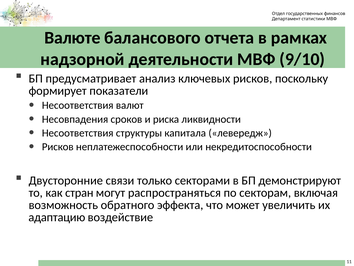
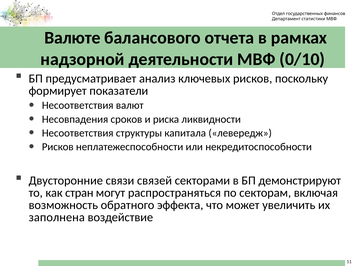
9/10: 9/10 -> 0/10 (302, 59)
только: только -> связей (154, 180)
адаптацию: адаптацию -> заполнена (57, 217)
